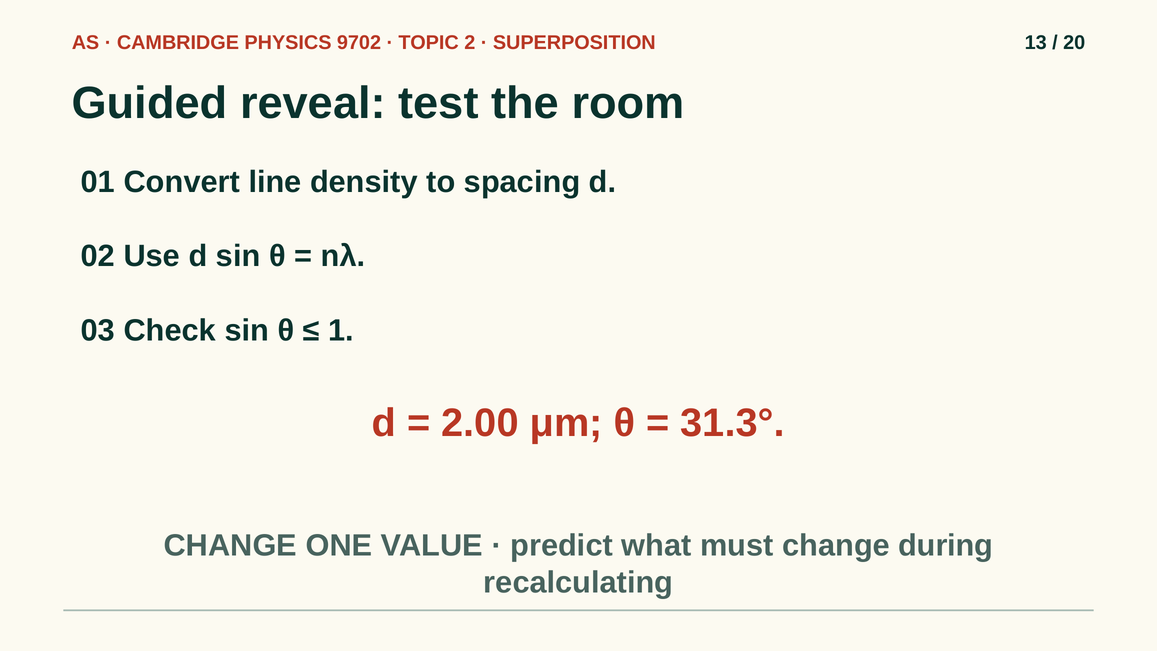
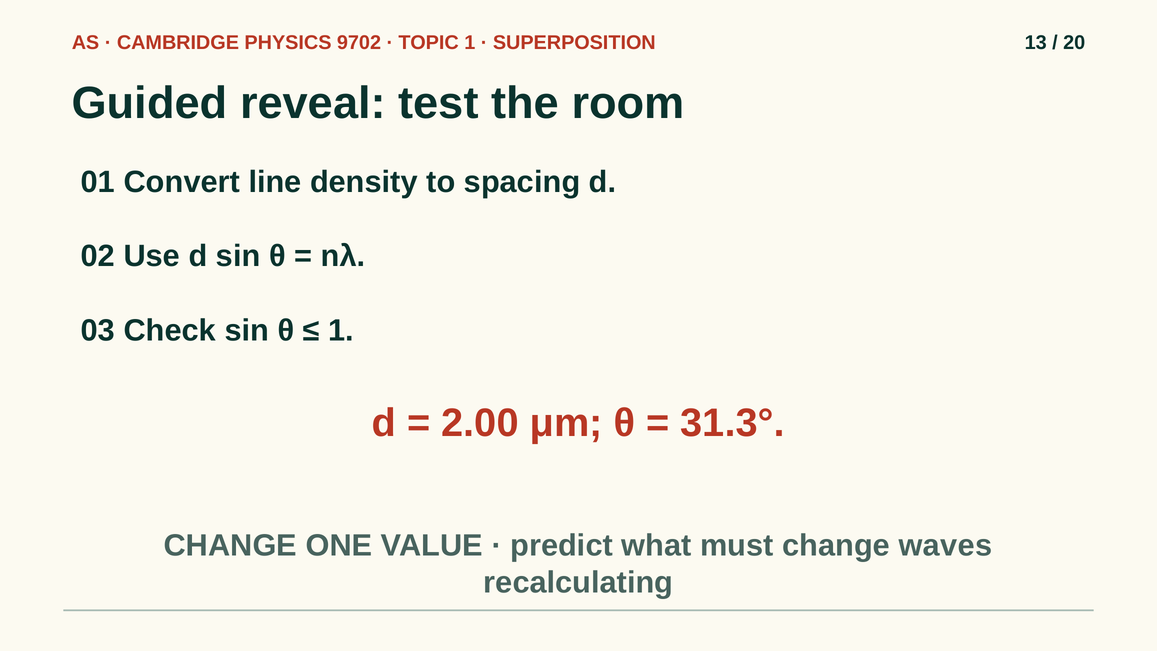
TOPIC 2: 2 -> 1 (470, 43)
during: during -> waves (945, 545)
